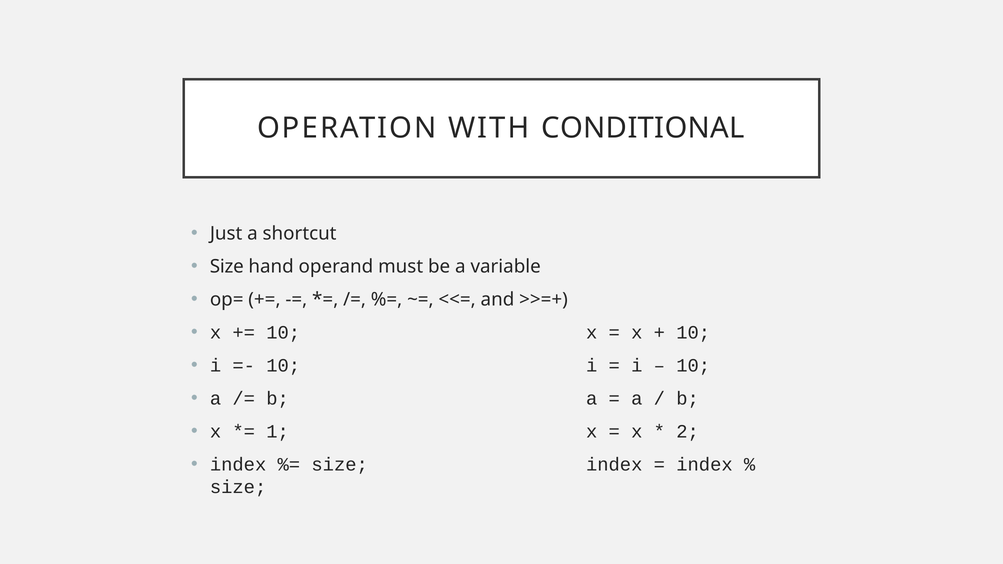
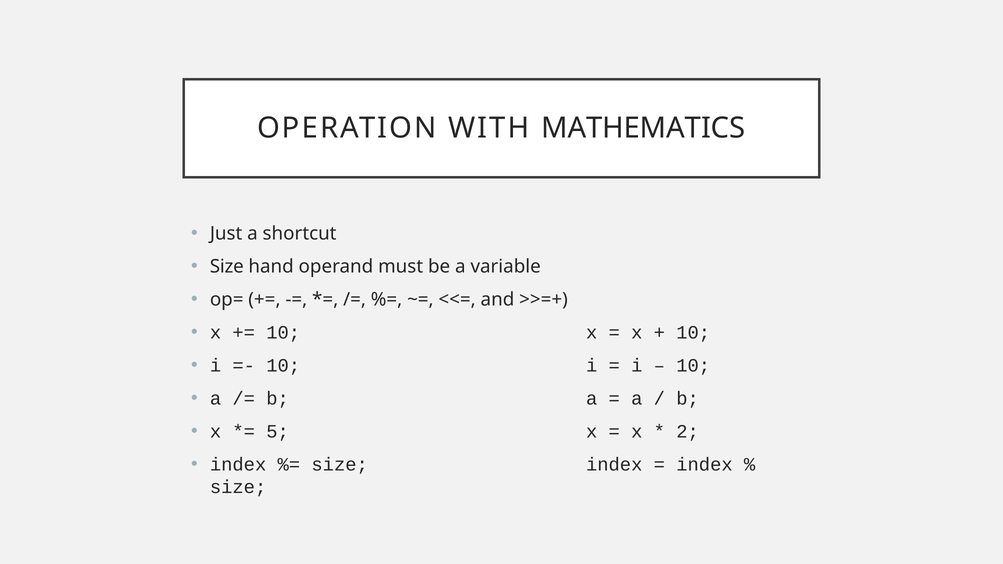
CONDITIONAL: CONDITIONAL -> MATHEMATICS (643, 128)
1: 1 -> 5 (278, 432)
